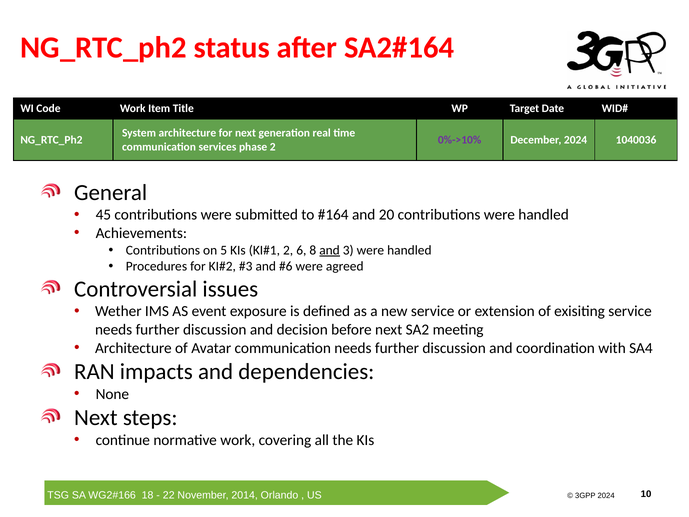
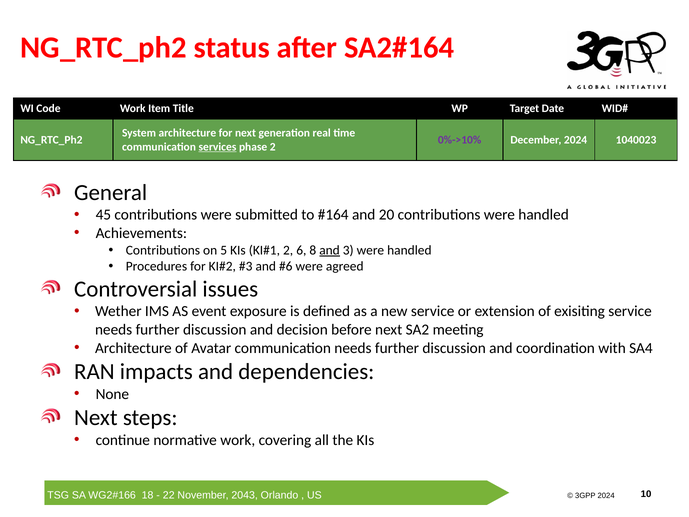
1040036: 1040036 -> 1040023 (636, 140)
services underline: none -> present (217, 147)
2014: 2014 -> 2043 (245, 495)
